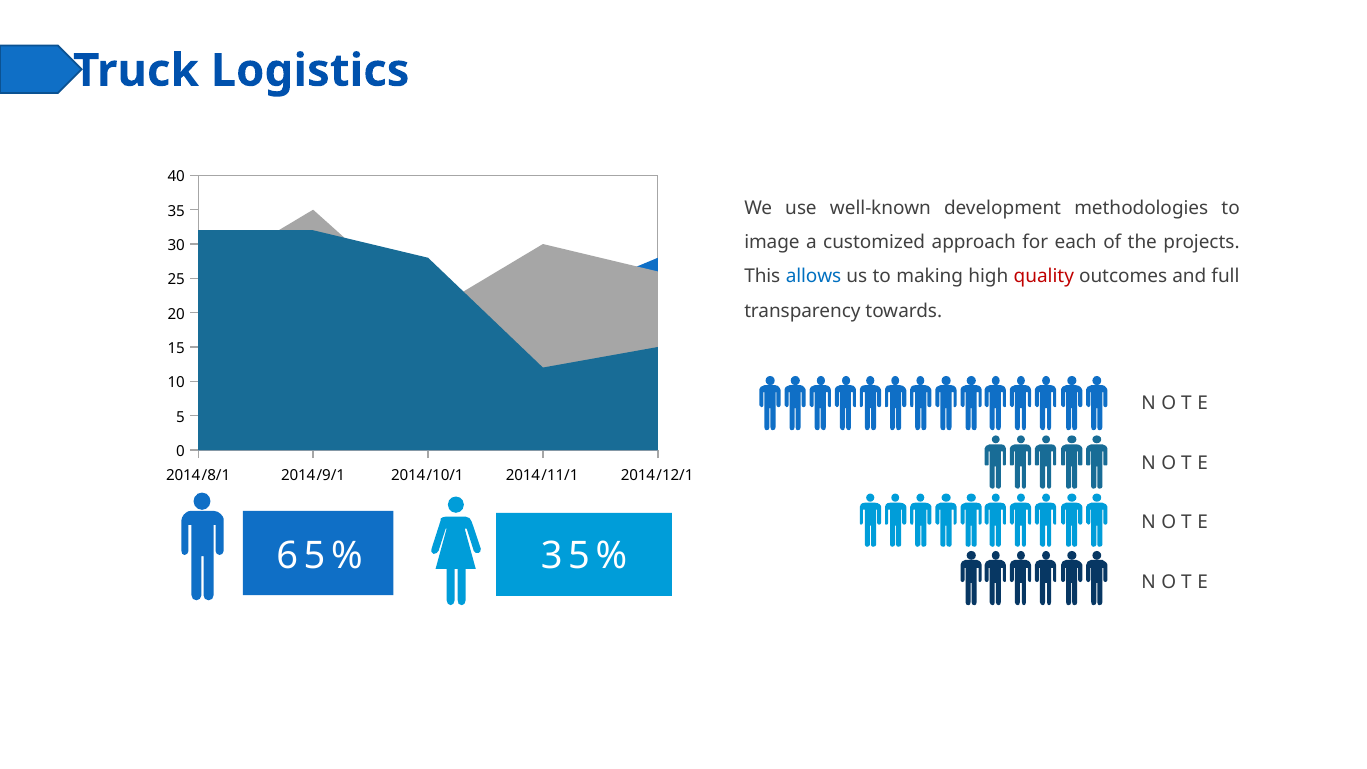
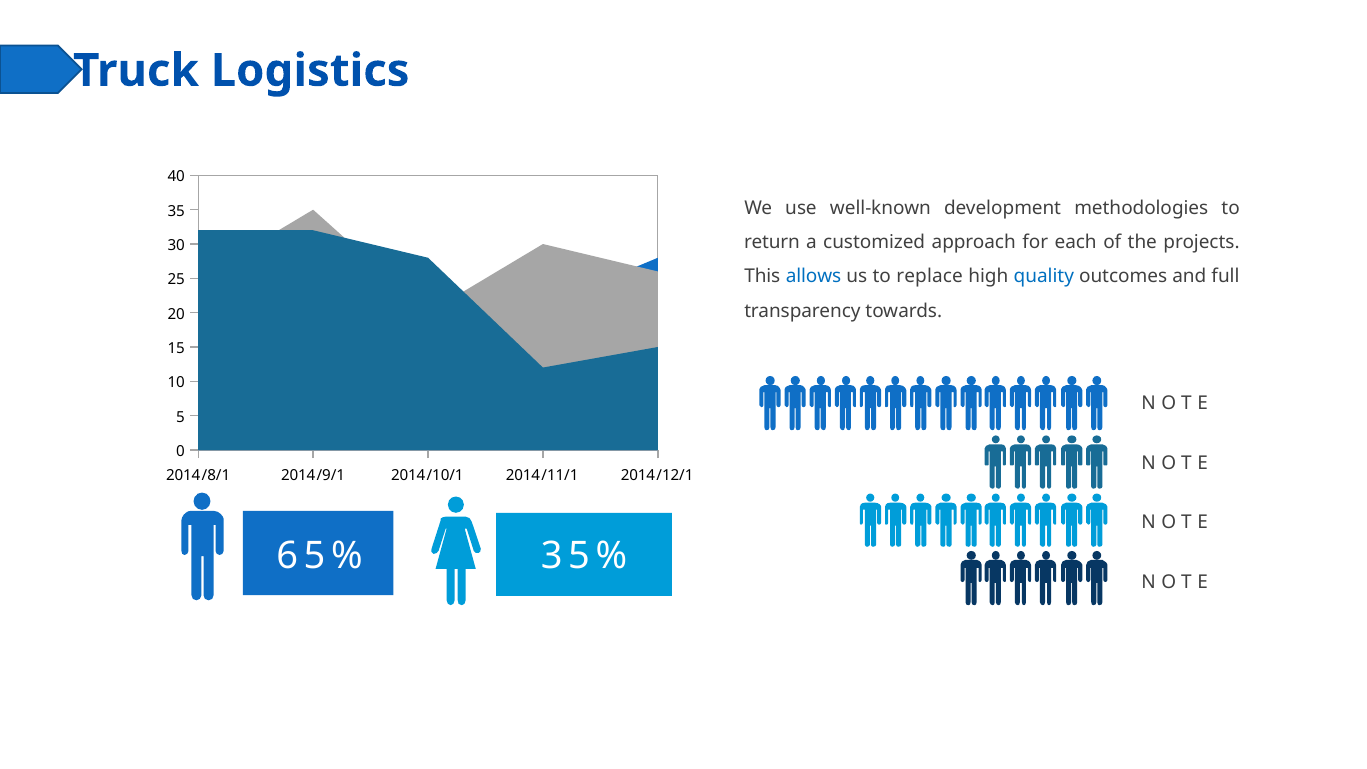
image: image -> return (772, 242)
making: making -> replace (930, 277)
quality colour: red -> blue (1044, 277)
